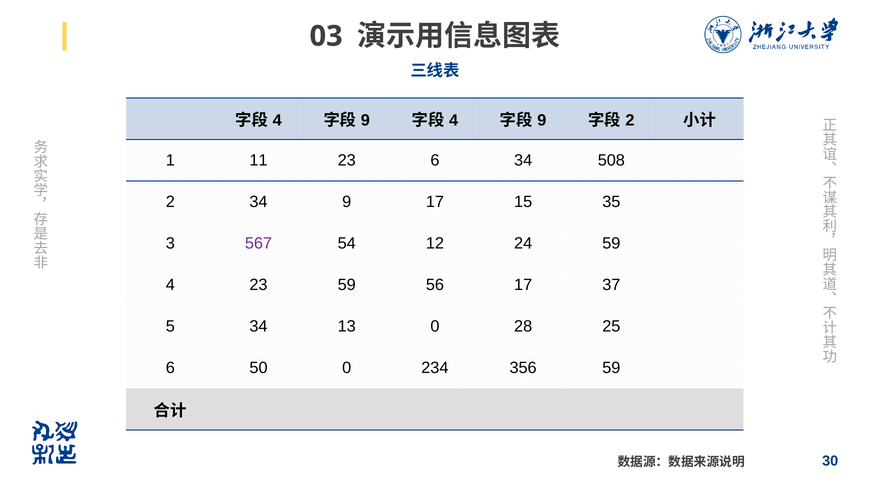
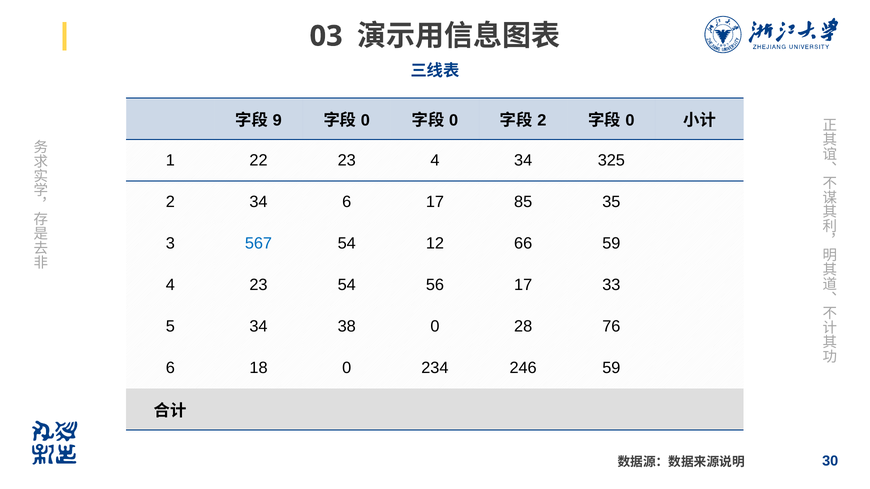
4: 4 -> 9 (277, 121)
9: 9 -> 0 (365, 121)
4: 4 -> 0 (454, 121)
9: 9 -> 2 (542, 121)
2: 2 -> 0 (630, 121)
11: 11 -> 22 (259, 161)
23 6: 6 -> 4 (435, 161)
508: 508 -> 325 (611, 161)
34 9: 9 -> 6 (347, 202)
15: 15 -> 85 (523, 202)
567 colour: purple -> blue (258, 244)
24: 24 -> 66 (523, 244)
23 59: 59 -> 54 (347, 285)
37: 37 -> 33 (611, 285)
13: 13 -> 38 (347, 327)
25: 25 -> 76 (611, 327)
50: 50 -> 18 (259, 368)
356: 356 -> 246 (523, 368)
